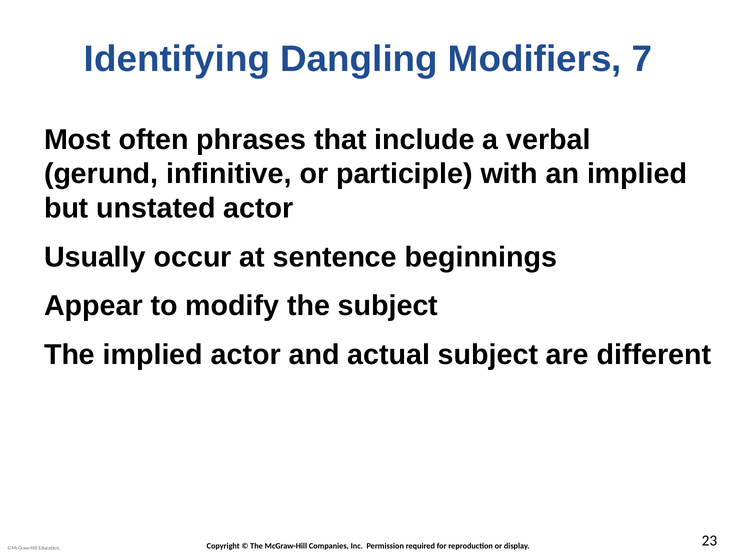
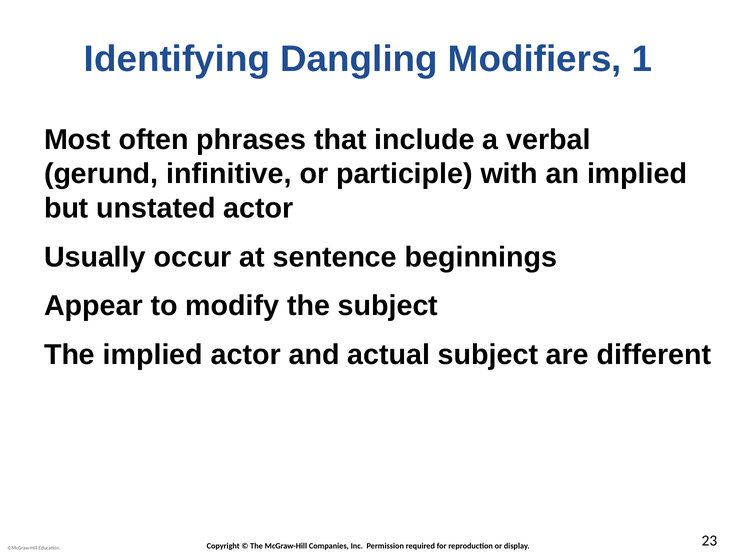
7: 7 -> 1 (642, 59)
